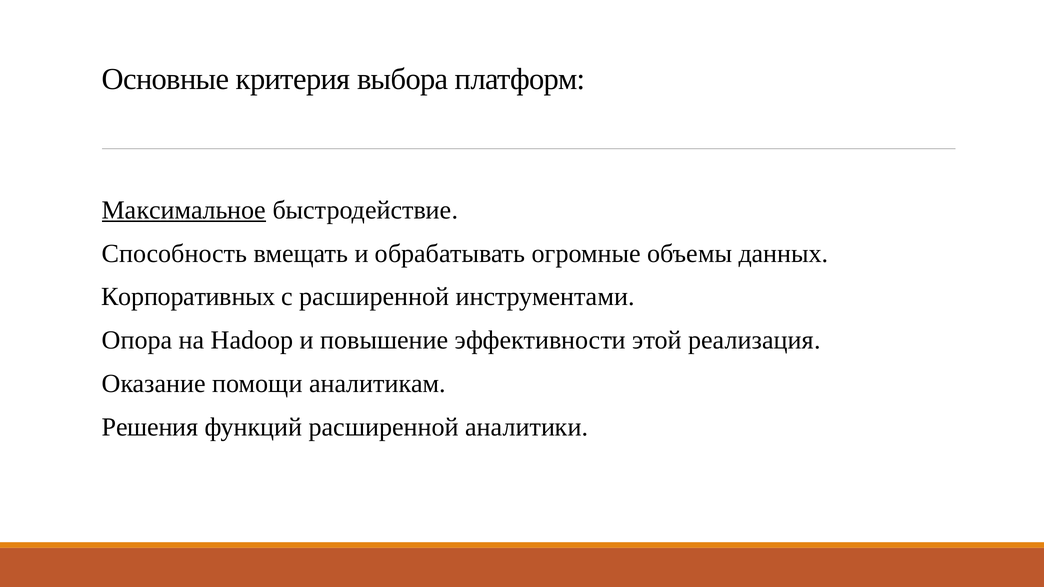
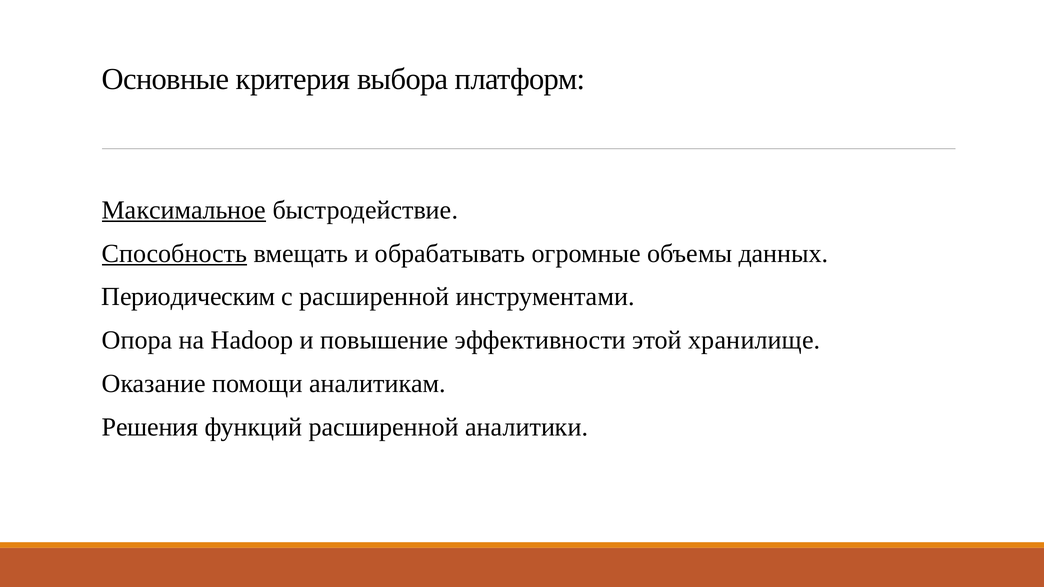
Способность underline: none -> present (174, 254)
Корпоративных: Корпоративных -> Периодическим (188, 297)
реализация: реализация -> хранилище (754, 340)
